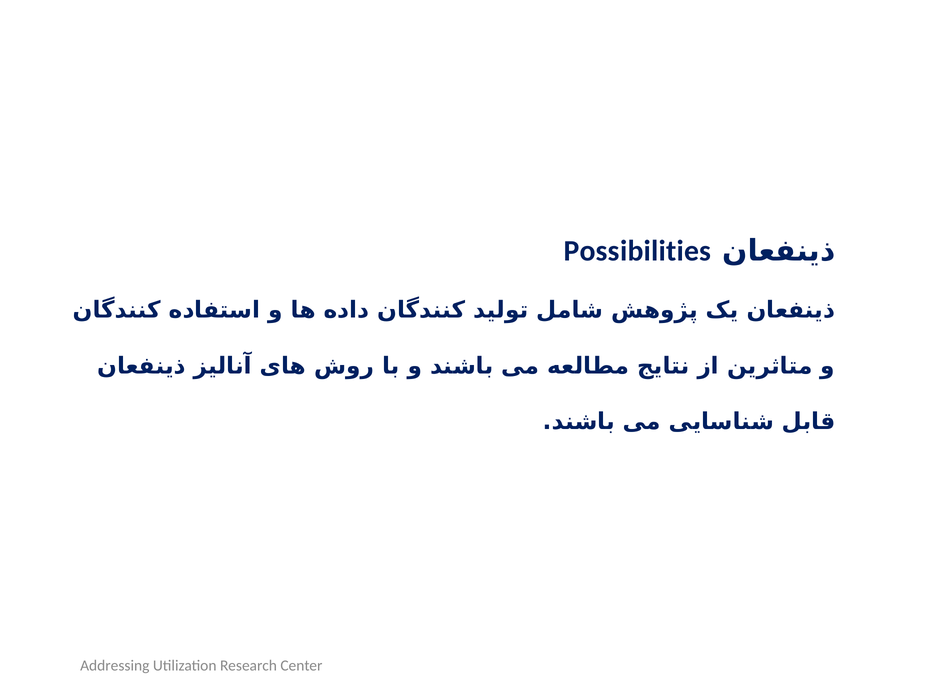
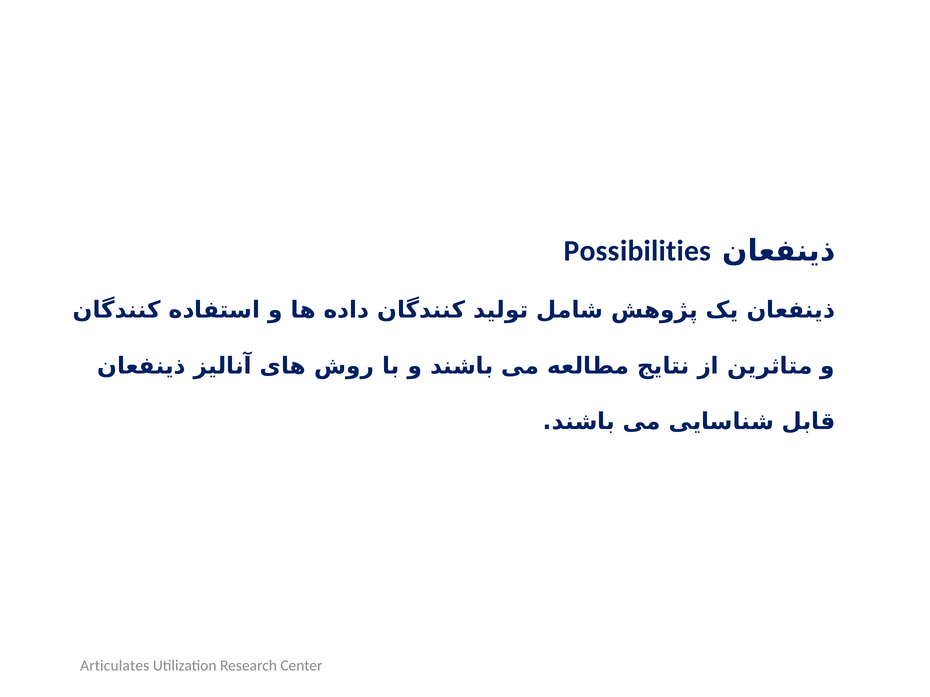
Addressing: Addressing -> Articulates (115, 666)
